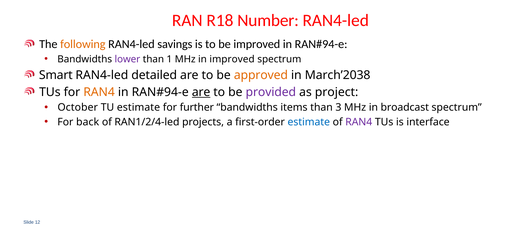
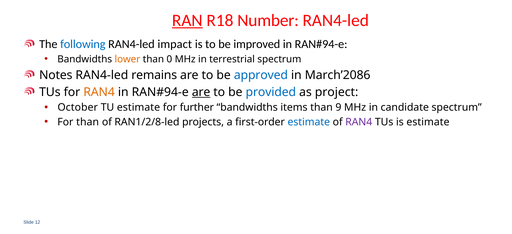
RAN underline: none -> present (187, 20)
following colour: orange -> blue (83, 44)
savings: savings -> impact (175, 44)
lower colour: purple -> orange (127, 59)
1: 1 -> 0 (169, 59)
in improved: improved -> terrestrial (232, 59)
Smart: Smart -> Notes (56, 75)
detailed: detailed -> remains (154, 75)
approved colour: orange -> blue (261, 75)
March’2038: March’2038 -> March’2086 (338, 75)
provided colour: purple -> blue (271, 92)
3: 3 -> 9 (338, 108)
broadcast: broadcast -> candidate (405, 108)
For back: back -> than (88, 122)
RAN1/2/4-led: RAN1/2/4-led -> RAN1/2/8-led (147, 122)
is interface: interface -> estimate (428, 122)
